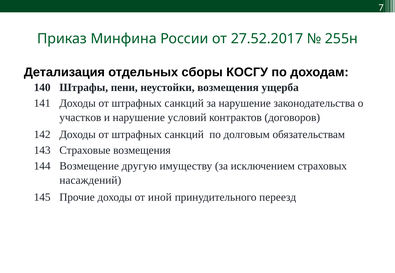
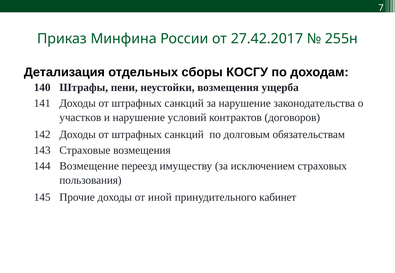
27.52.2017: 27.52.2017 -> 27.42.2017 (267, 39)
другую: другую -> переезд (139, 166)
насаждений: насаждений -> пользования (90, 180)
переезд: переезд -> кабинет (278, 198)
